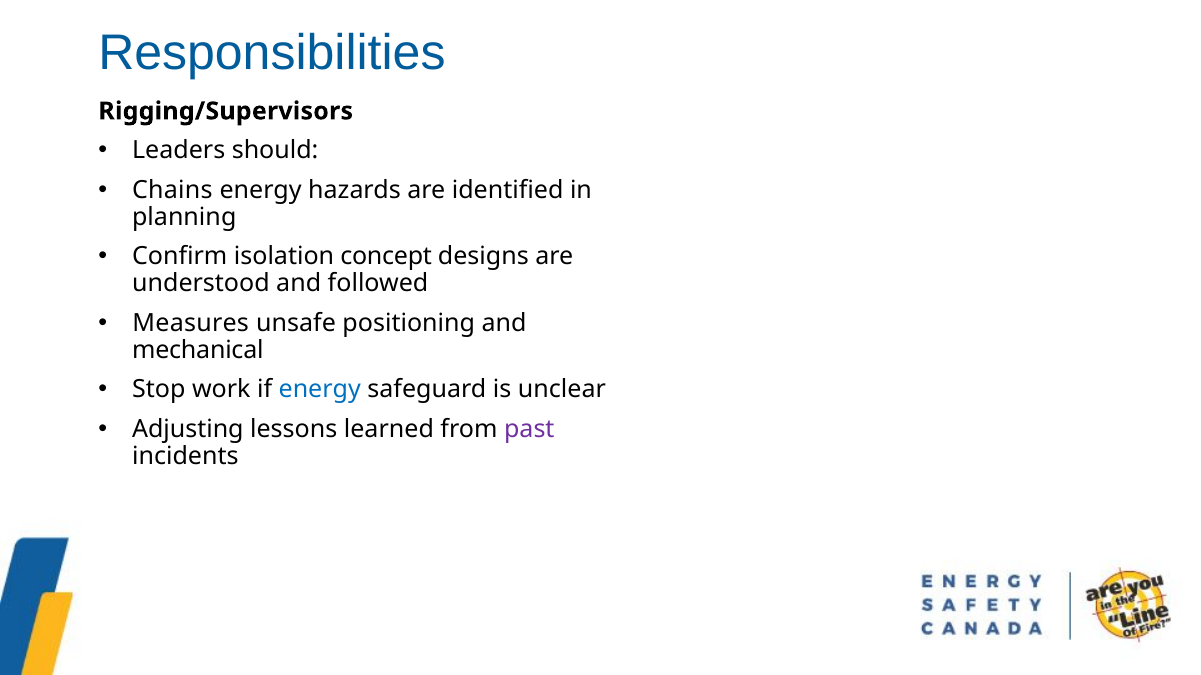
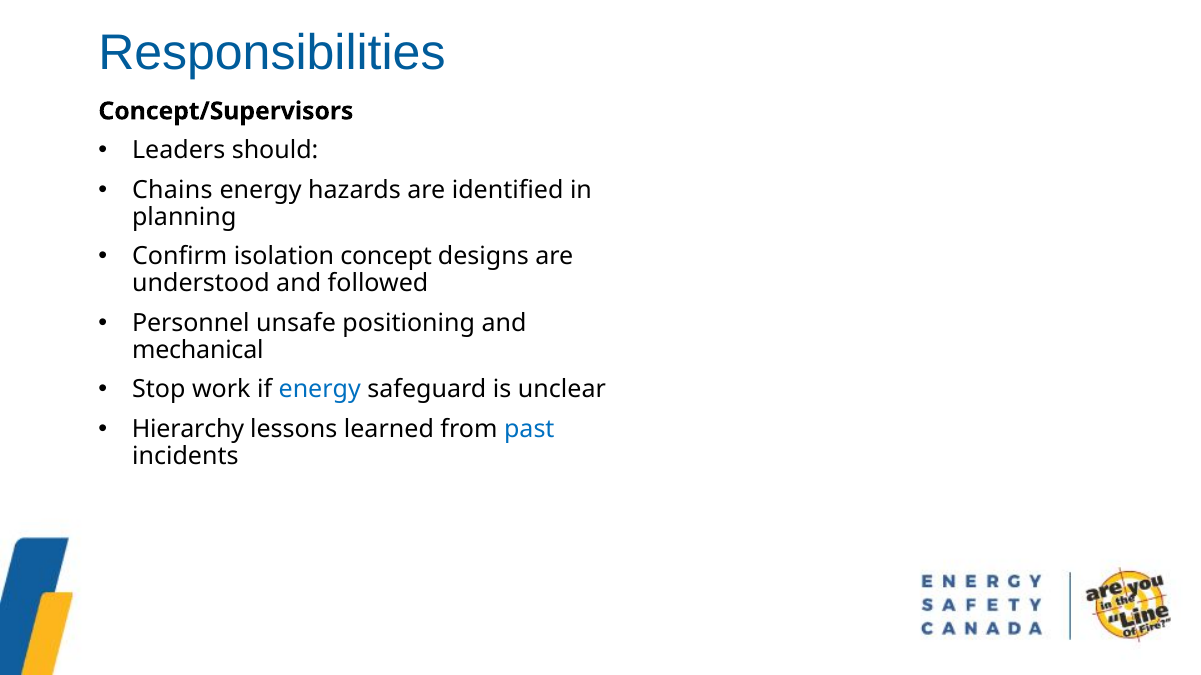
Rigging/Supervisors: Rigging/Supervisors -> Concept/Supervisors (226, 111)
Measures: Measures -> Personnel (191, 323)
Adjusting: Adjusting -> Hierarchy (188, 430)
past colour: purple -> blue (529, 430)
